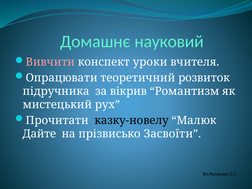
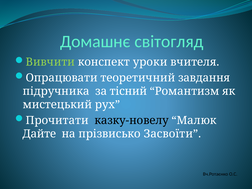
науковий: науковий -> світогляд (169, 42)
Вивчити colour: pink -> light green (50, 62)
розвиток: розвиток -> завдання (204, 78)
вікрив: вікрив -> тісний (128, 91)
